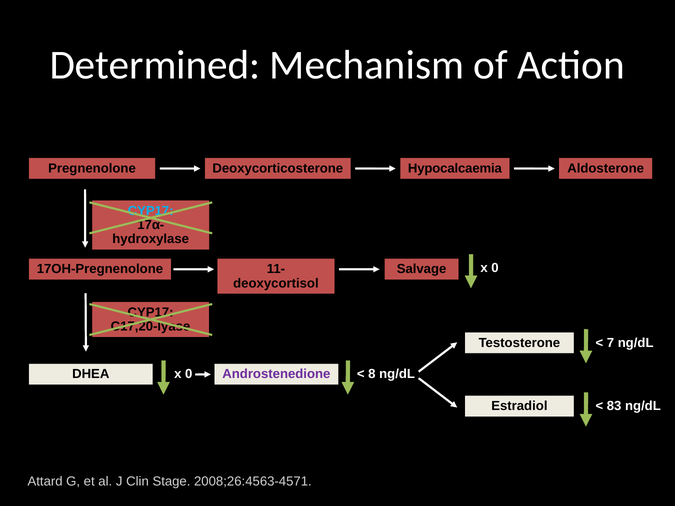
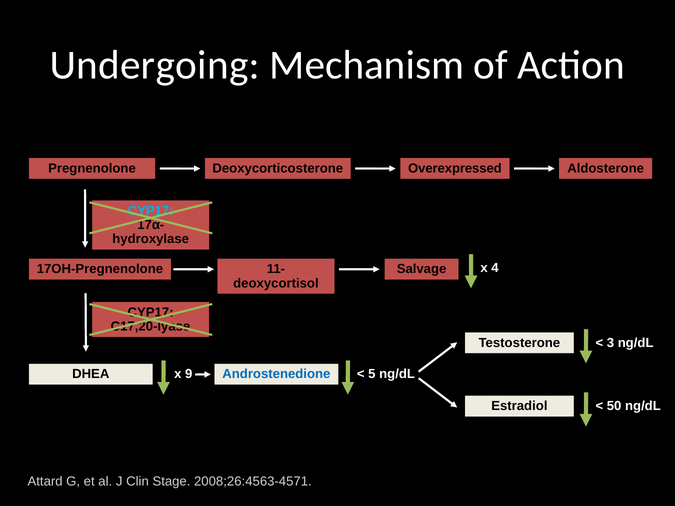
Determined: Determined -> Undergoing (155, 65)
Hypocalcaemia: Hypocalcaemia -> Overexpressed (455, 168)
0: 0 -> 4 (495, 268)
7: 7 -> 3 (610, 343)
0: 0 -> 9 (189, 374)
Androstenedione colour: purple -> blue (276, 374)
8: 8 -> 5 (372, 374)
83: 83 -> 50 (614, 406)
